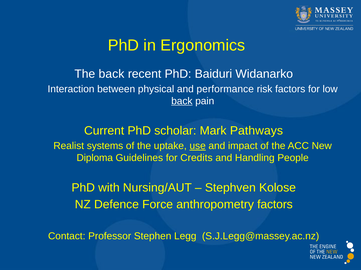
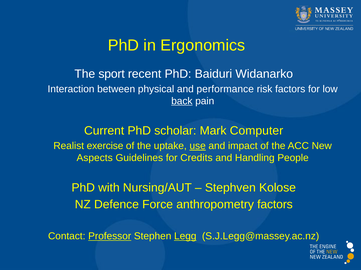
The back: back -> sport (112, 74)
Pathways: Pathways -> Computer (256, 131)
systems: systems -> exercise (105, 146)
Diploma: Diploma -> Aspects (95, 158)
Professor underline: none -> present (110, 237)
Legg underline: none -> present (185, 237)
